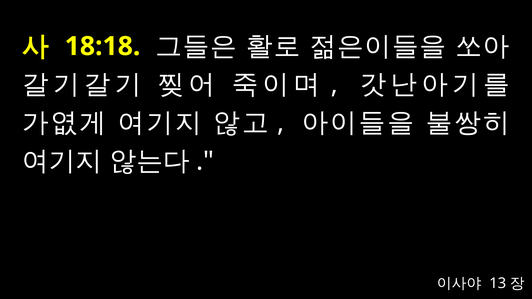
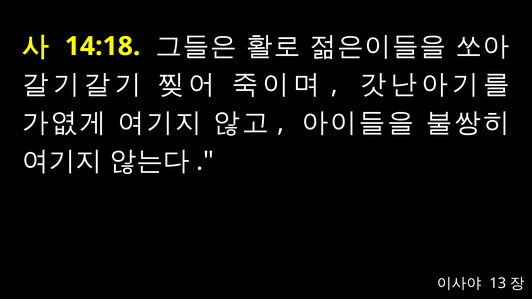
18:18: 18:18 -> 14:18 (103, 46)
